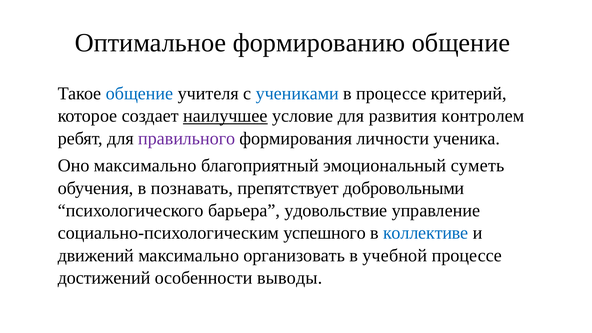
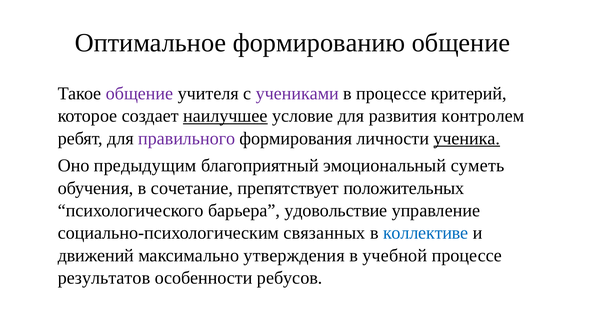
общение colour: blue -> purple (140, 94)
учениками colour: blue -> purple (297, 94)
ученика underline: none -> present (467, 138)
Оно максимально: максимально -> предыдущим (145, 166)
познавать: познавать -> сочетание (192, 188)
добровольными: добровольными -> положительных (404, 188)
успешного: успешного -> связанных (324, 233)
организовать: организовать -> утверждения (294, 255)
достижений: достижений -> результатов (104, 278)
выводы: выводы -> ребусов (290, 278)
